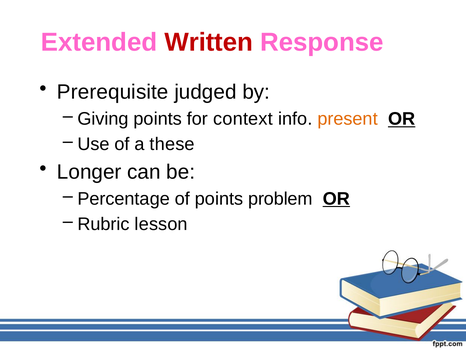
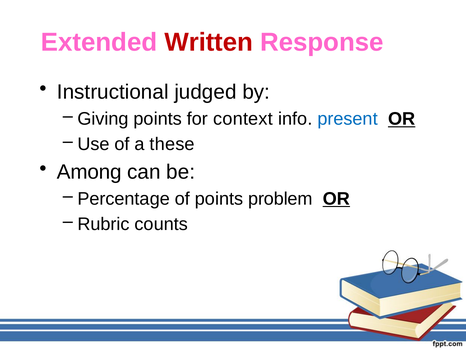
Prerequisite: Prerequisite -> Instructional (113, 92)
present colour: orange -> blue (348, 119)
Longer: Longer -> Among (89, 172)
lesson: lesson -> counts (161, 224)
